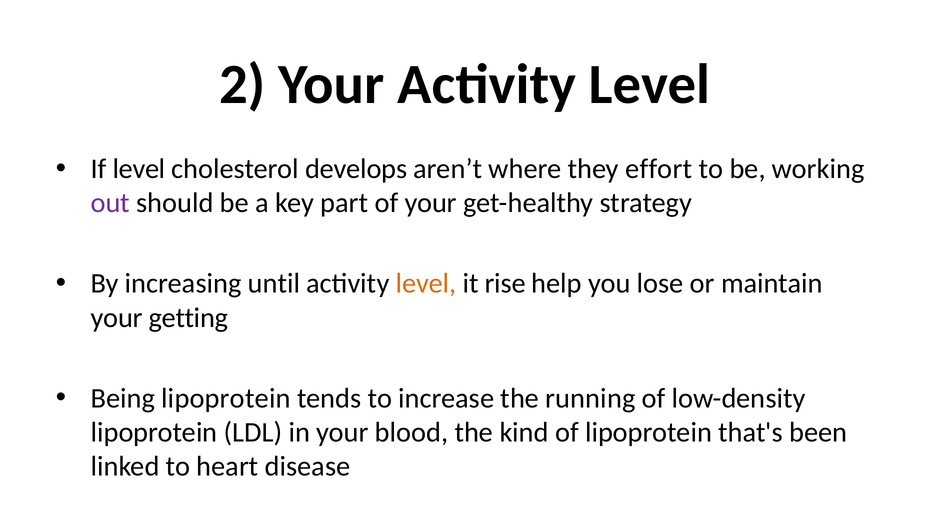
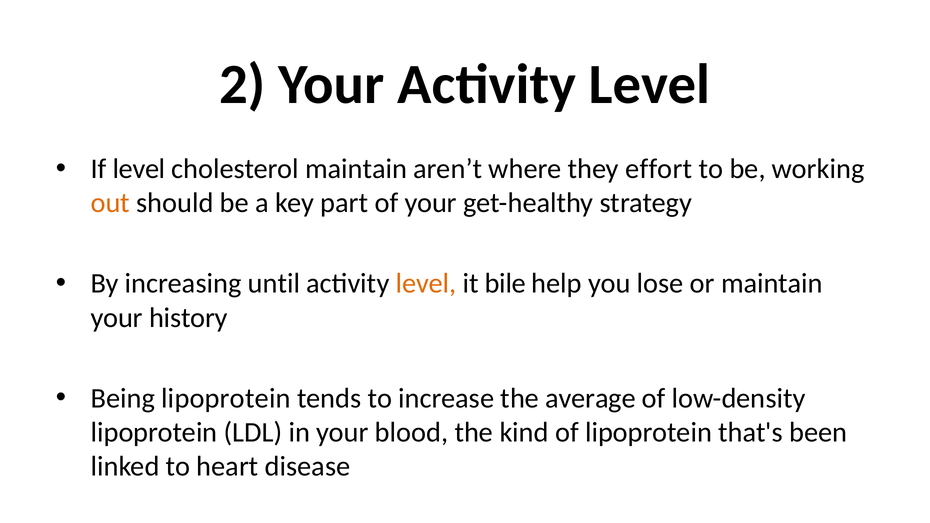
cholesterol develops: develops -> maintain (356, 169)
out colour: purple -> orange (110, 203)
rise: rise -> bile (505, 284)
getting: getting -> history (188, 318)
running: running -> average (591, 398)
